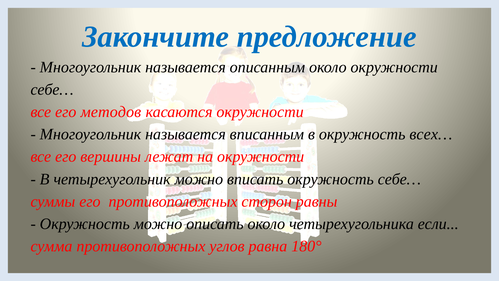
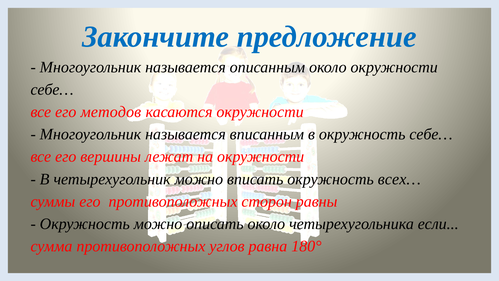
окружность всех…: всех… -> себе… (431, 134)
окружность себе…: себе… -> всех… (399, 179)
